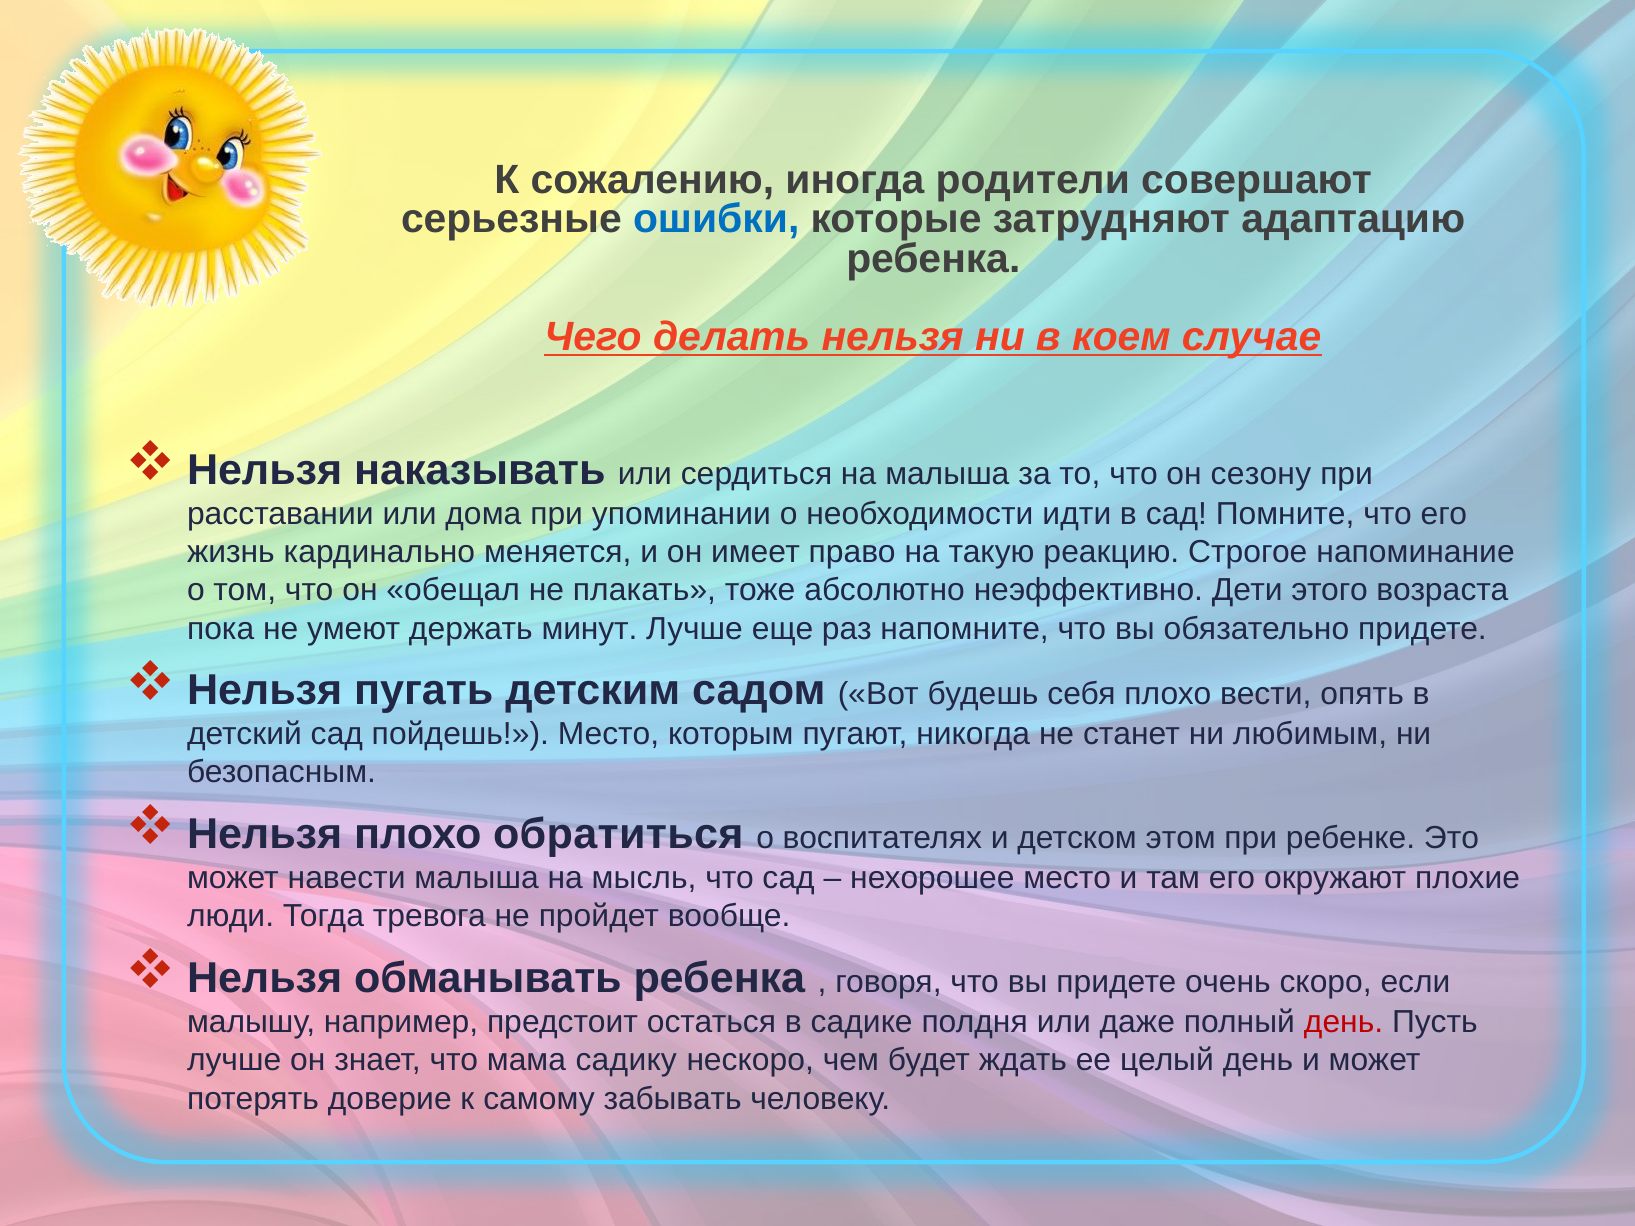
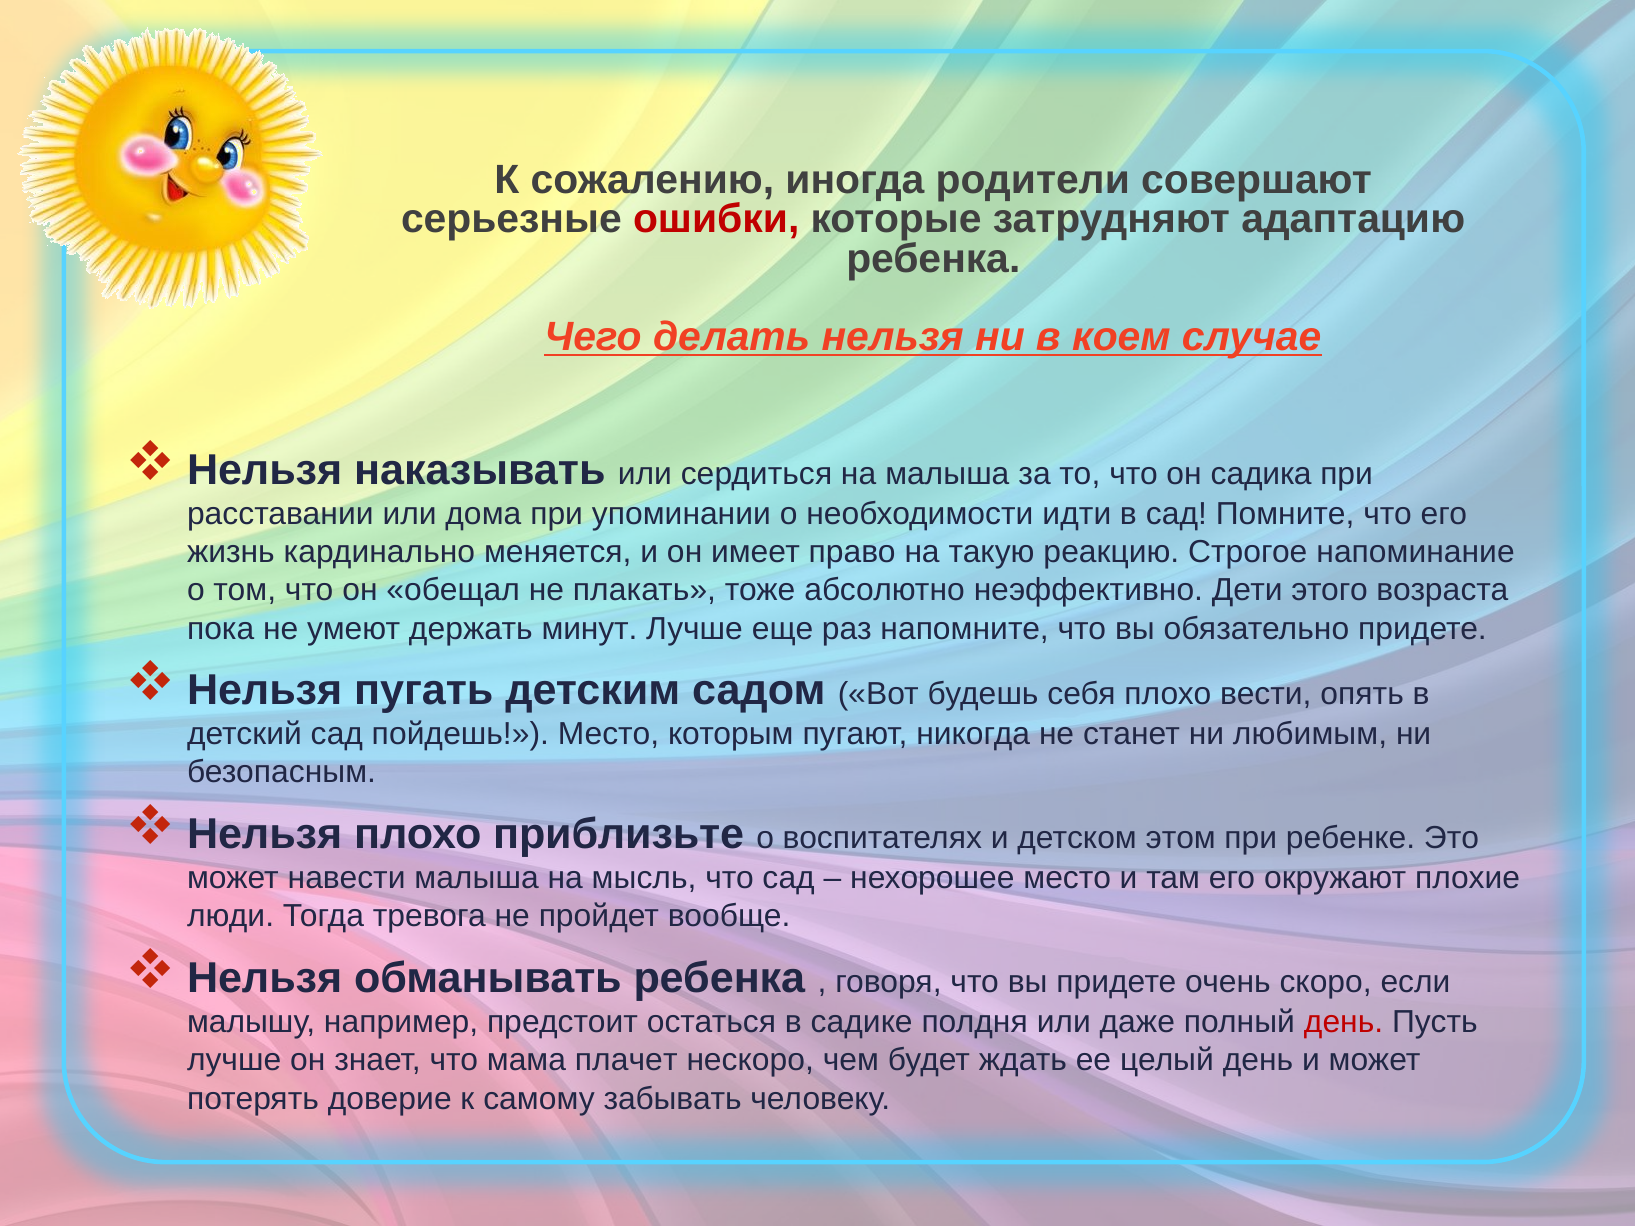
ошибки colour: blue -> red (716, 219)
сезону: сезону -> садика (1261, 474)
обратиться: обратиться -> приблизьте (619, 834)
садику: садику -> плачет (626, 1061)
